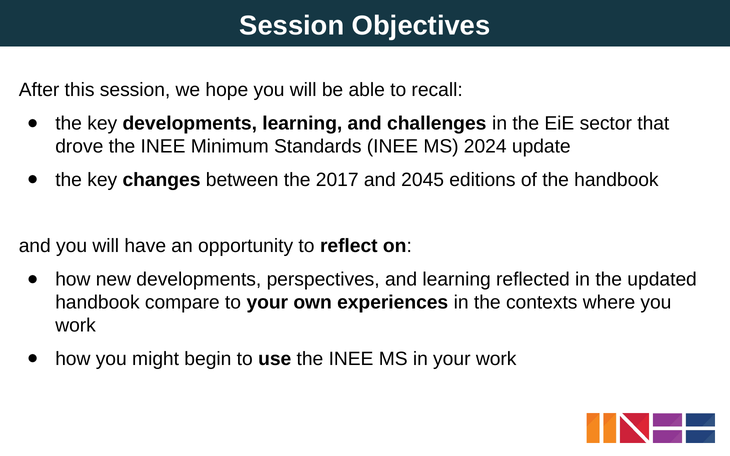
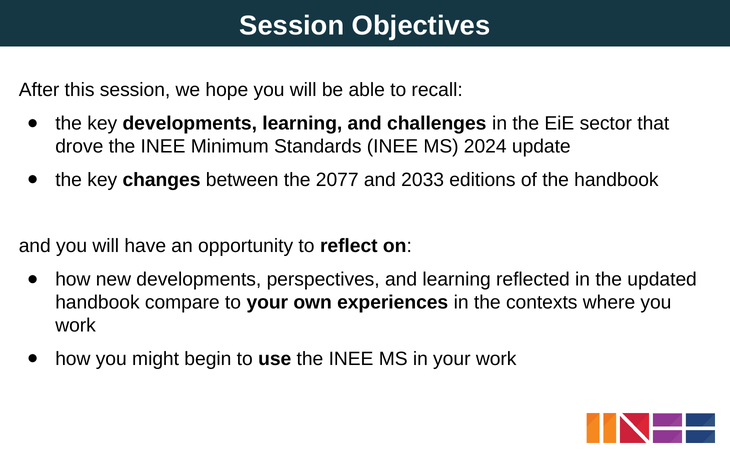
2017: 2017 -> 2077 (337, 180)
2045: 2045 -> 2033 (423, 180)
